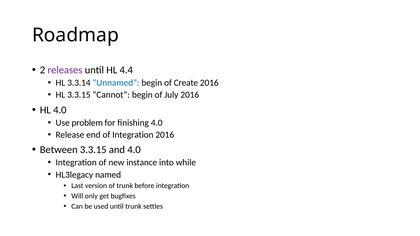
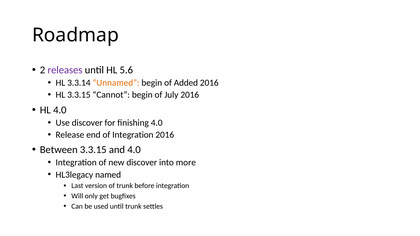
4.4: 4.4 -> 5.6 (126, 70)
Unnamed colour: blue -> orange (116, 83)
Create: Create -> Added (186, 83)
Use problem: problem -> discover (87, 123)
new instance: instance -> discover (142, 163)
while: while -> more (186, 163)
